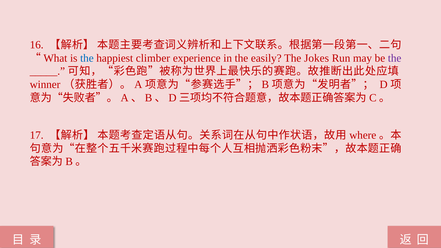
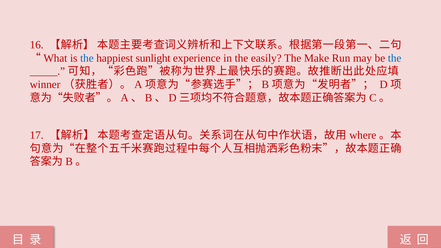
climber: climber -> sunlight (153, 58)
Jokes: Jokes -> Make (317, 58)
the colour: purple -> blue (395, 58)
